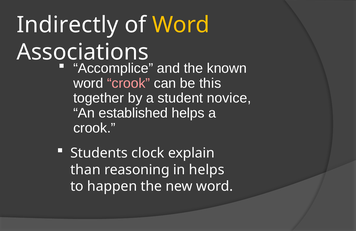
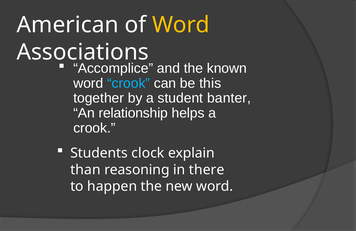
Indirectly: Indirectly -> American (68, 25)
crook colour: pink -> light blue (129, 83)
novice: novice -> banter (229, 98)
established: established -> relationship (133, 113)
in helps: helps -> there (207, 170)
